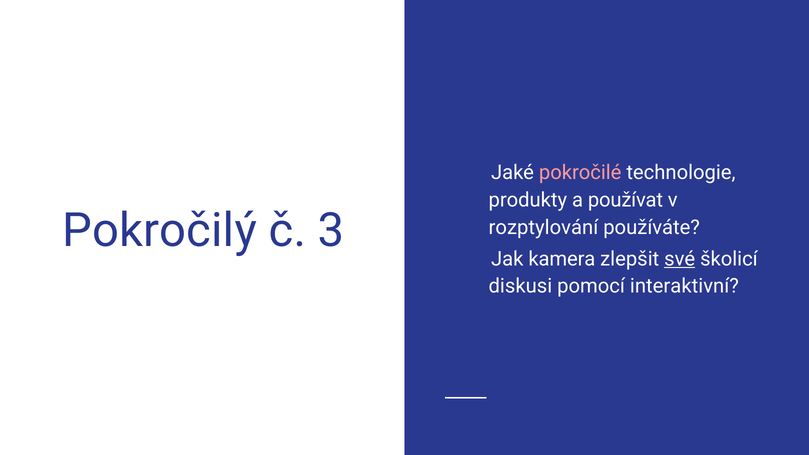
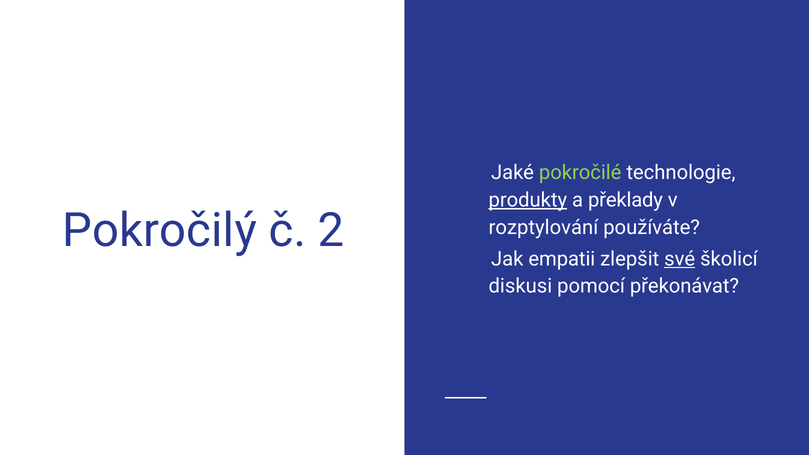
pokročilé colour: pink -> light green (580, 173)
produkty underline: none -> present (528, 200)
používat: používat -> překlady (625, 200)
3: 3 -> 2 (331, 231)
kamera: kamera -> empatii (562, 259)
interaktivní: interaktivní -> překonávat (684, 286)
